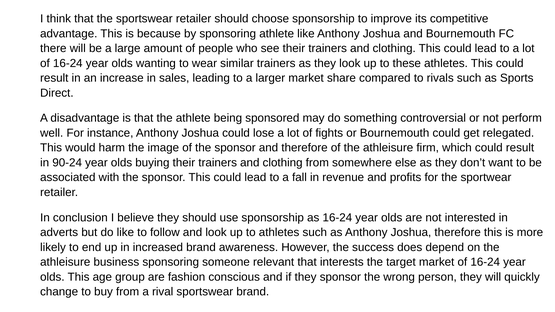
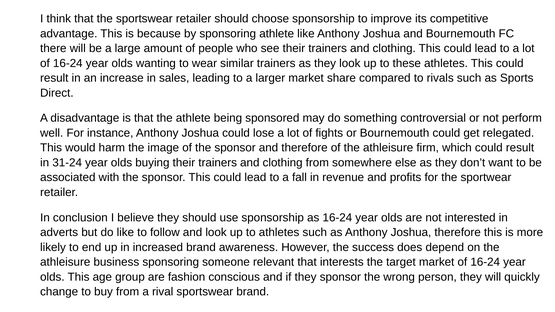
90-24: 90-24 -> 31-24 (67, 163)
